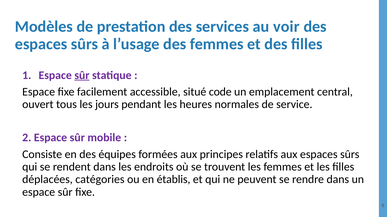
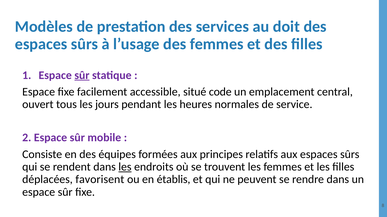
voir: voir -> doit (286, 27)
les underline: none -> present (125, 167)
catégories: catégories -> favorisent (100, 180)
